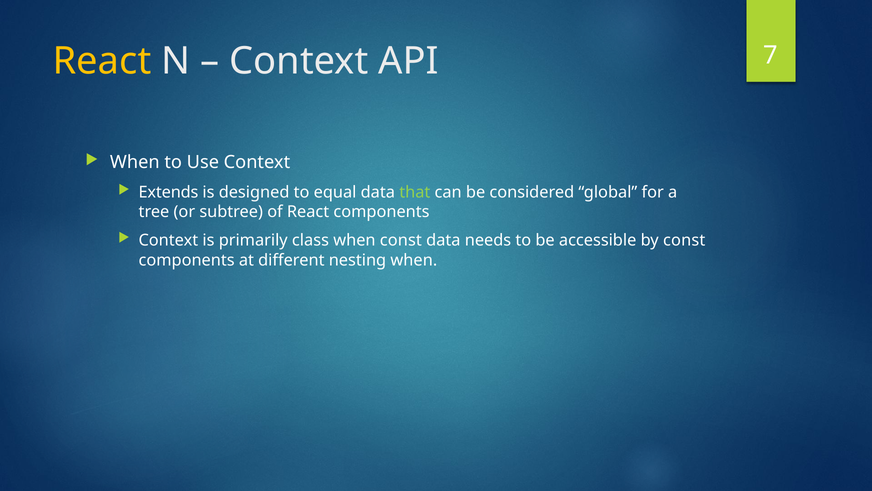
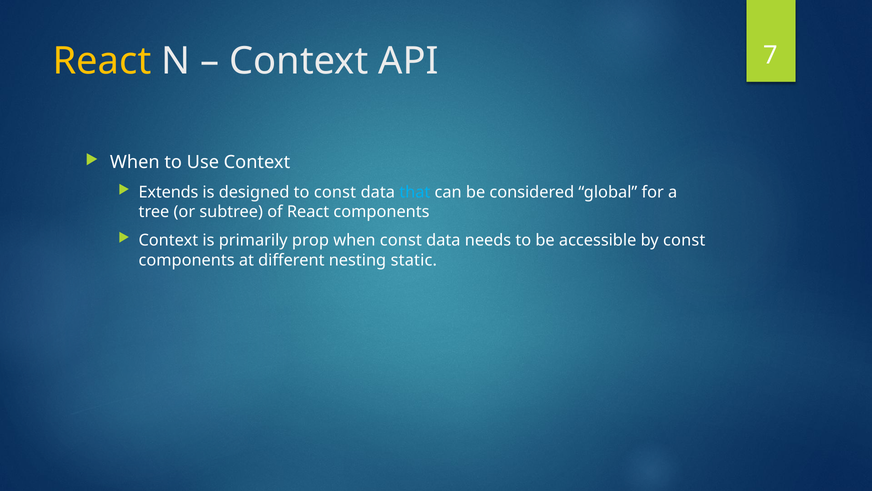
to equal: equal -> const (335, 192)
that colour: light green -> light blue (415, 192)
class: class -> prop (310, 240)
nesting when: when -> static (414, 260)
